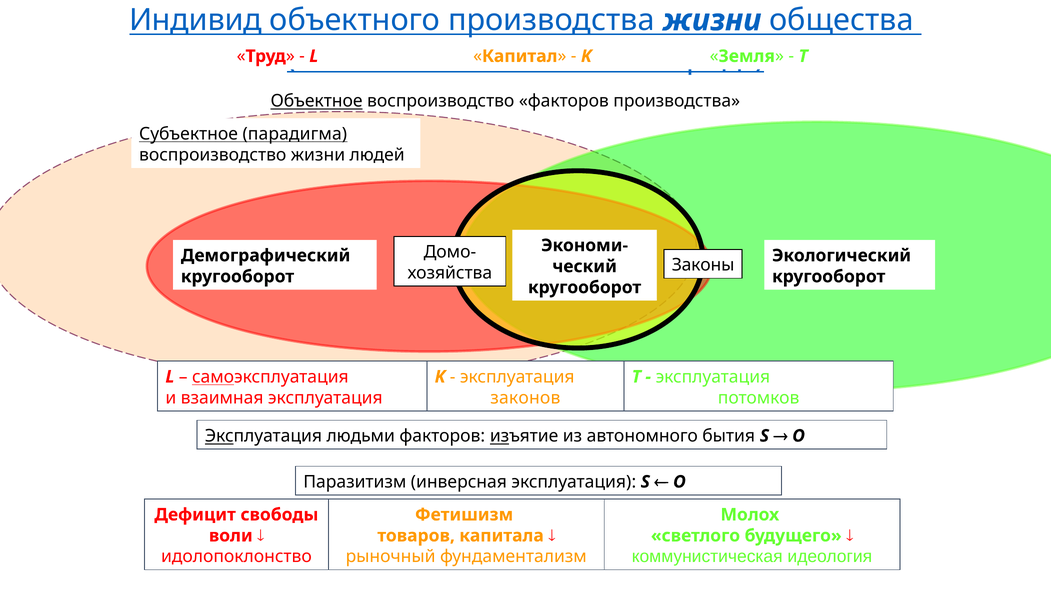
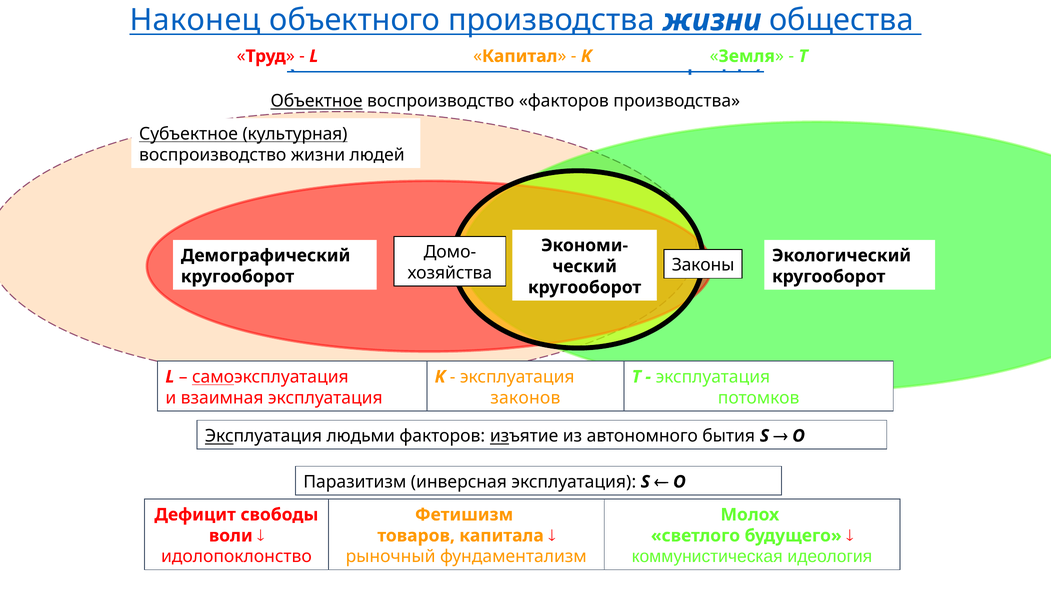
Индивид: Индивид -> Наконец (195, 20)
парадигма: парадигма -> культурная (295, 134)
